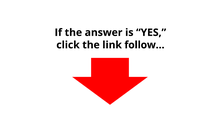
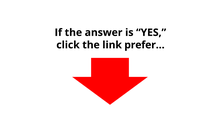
follow…: follow… -> prefer… (144, 45)
